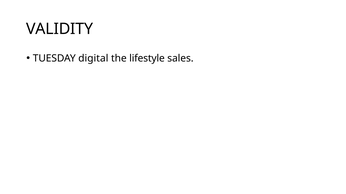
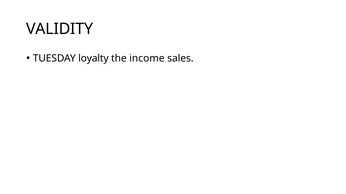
digital: digital -> loyalty (93, 58)
lifestyle: lifestyle -> income (147, 58)
